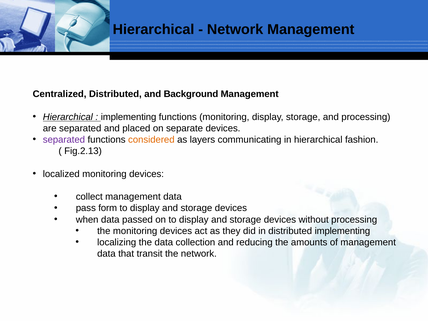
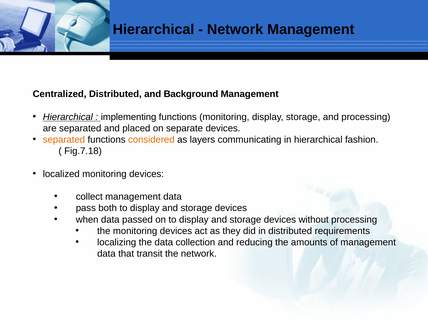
separated colour: purple -> orange (64, 140)
Fig.2.13: Fig.2.13 -> Fig.7.18 (83, 151)
form: form -> both (108, 208)
distributed implementing: implementing -> requirements (342, 231)
